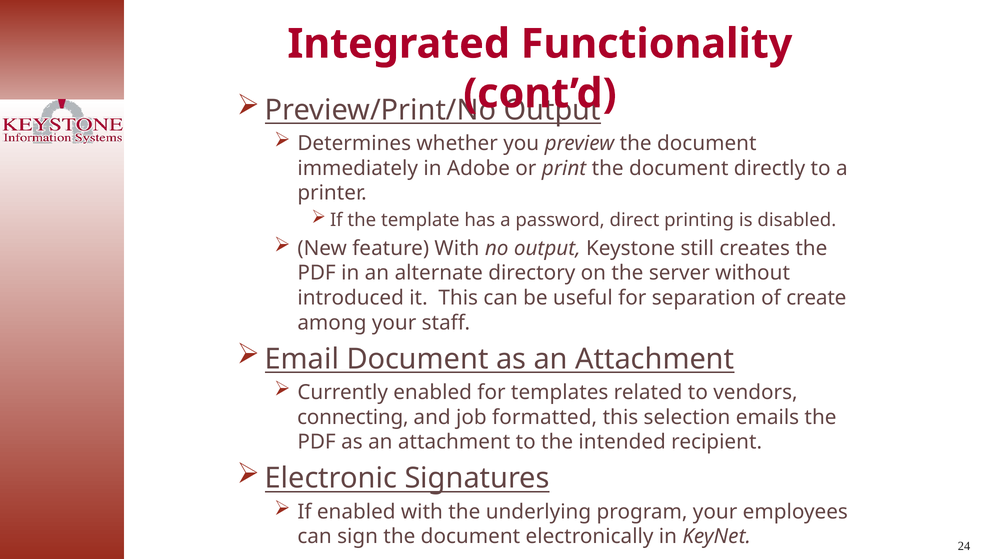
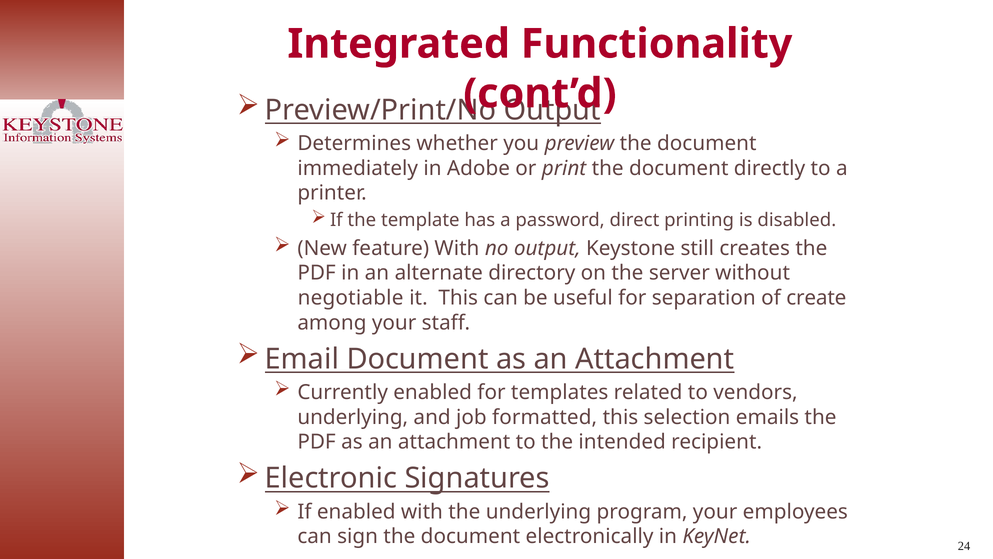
introduced: introduced -> negotiable (351, 298)
connecting: connecting -> underlying (353, 417)
